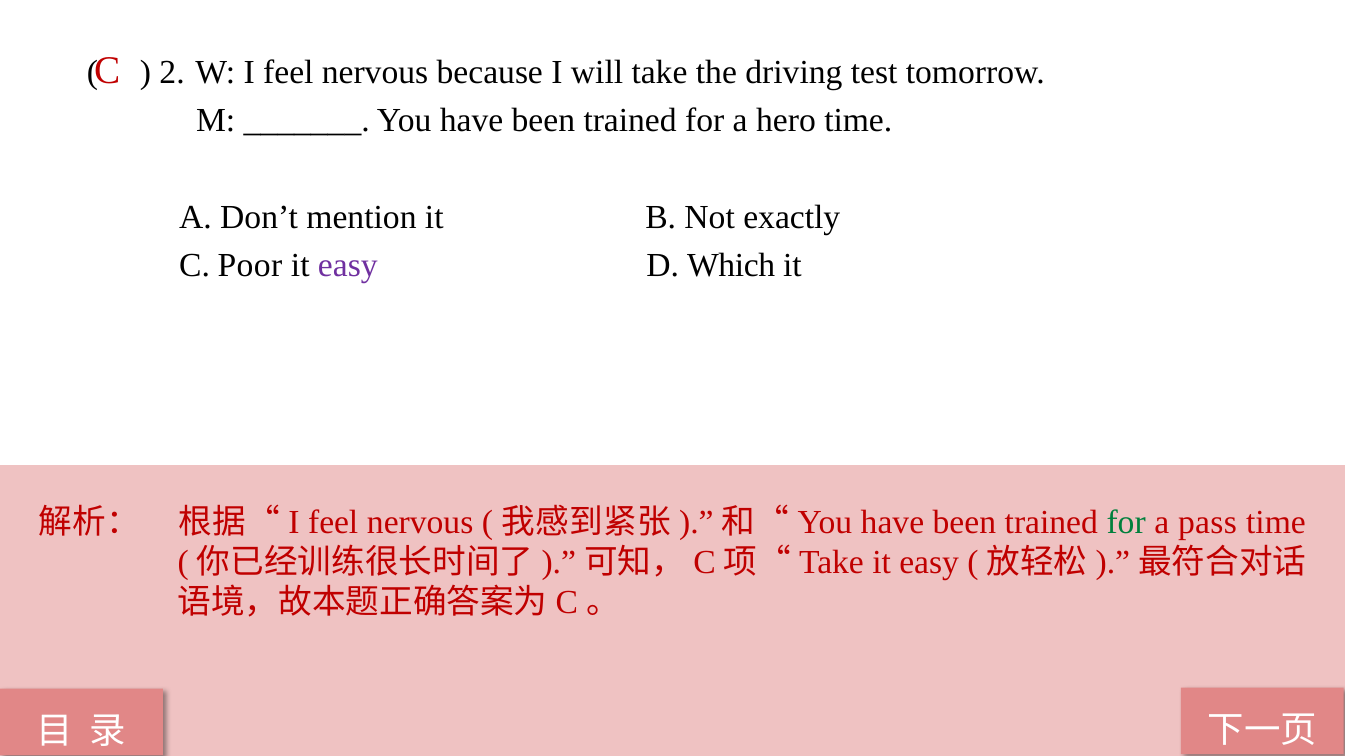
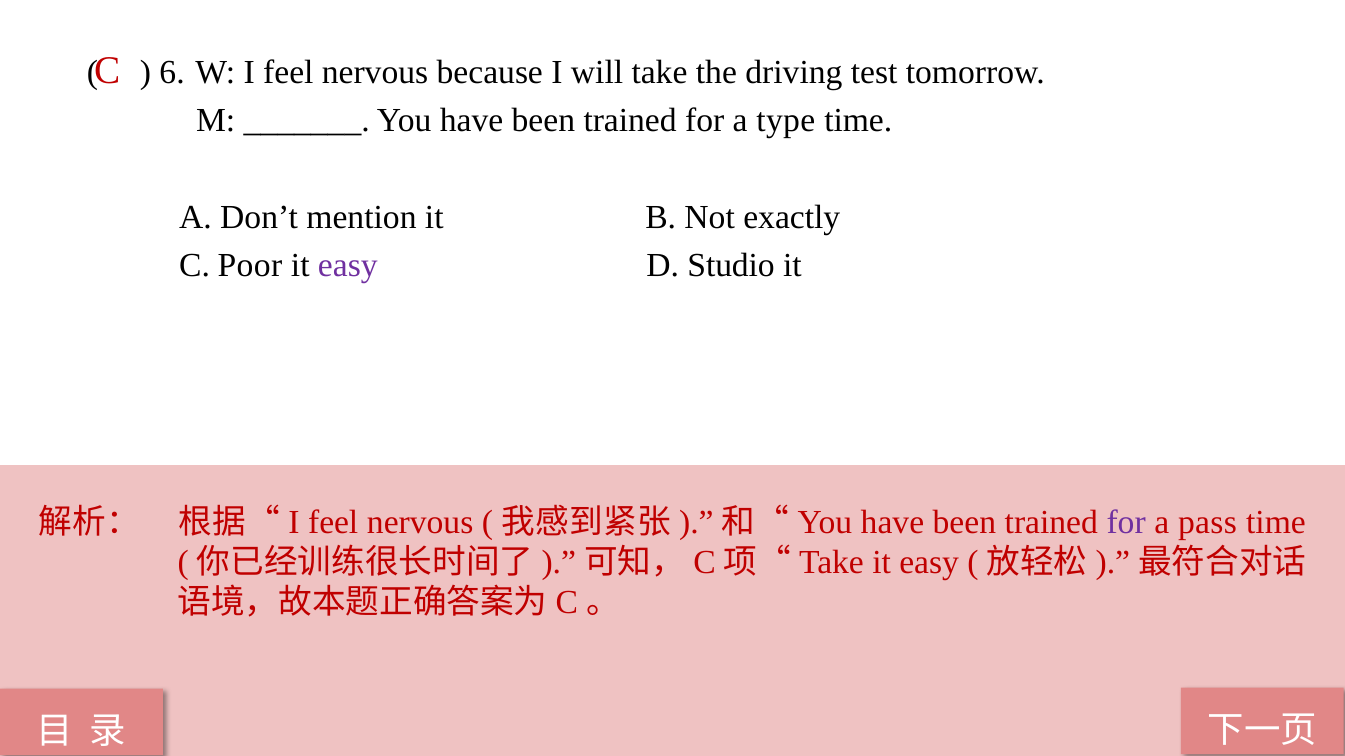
2: 2 -> 6 (172, 72)
hero: hero -> type (786, 121)
Which: Which -> Studio (731, 266)
for colour: green -> purple (1126, 522)
